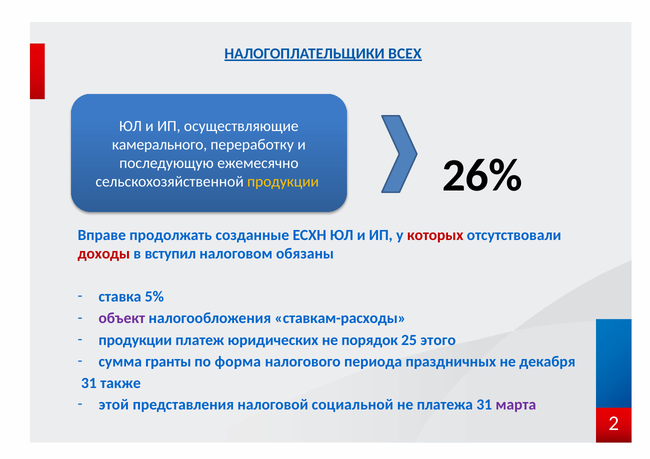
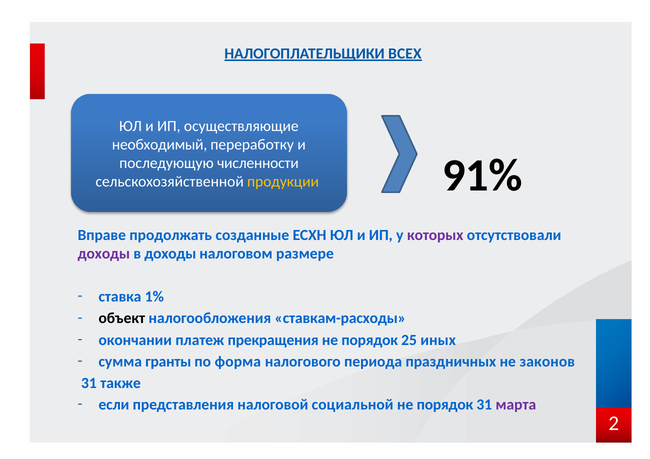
камерального: камерального -> необходимый (160, 145)
26%: 26% -> 91% (482, 176)
ежемесячно: ежемесячно -> численности (258, 164)
которых colour: red -> purple (435, 235)
доходы colour: red -> purple (104, 254)
в вступил: вступил -> доходы (170, 254)
обязаны: обязаны -> размере (305, 254)
5%: 5% -> 1% (154, 297)
объект colour: purple -> black (122, 319)
продукции: продукции -> окончании (135, 340)
юридических: юридических -> прекращения (273, 340)
этого: этого -> иных (438, 340)
декабря: декабря -> законов (547, 362)
этой: этой -> если (114, 405)
платежа: платежа -> порядок (445, 405)
